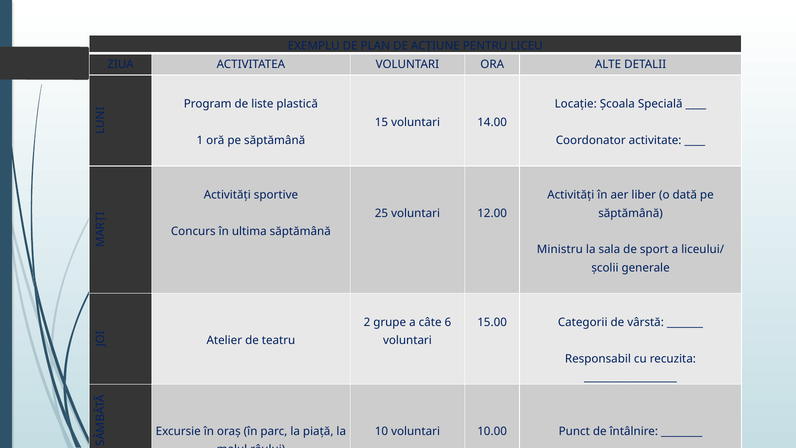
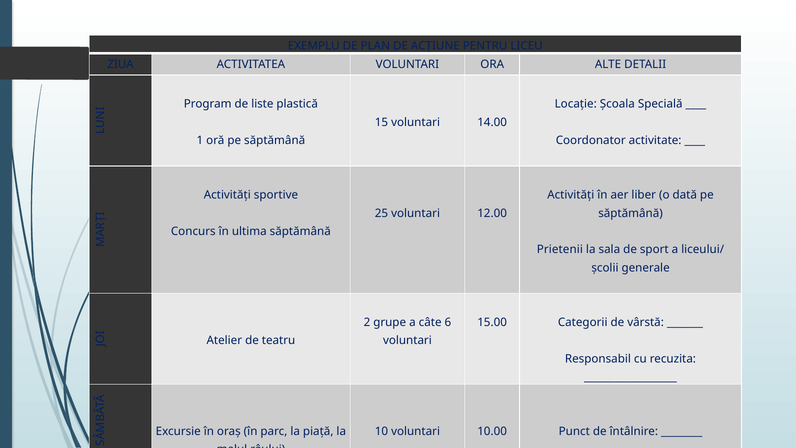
Ministru: Ministru -> Prietenii (560, 249)
